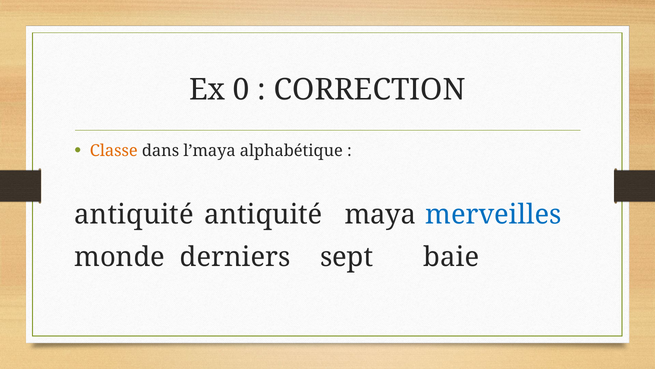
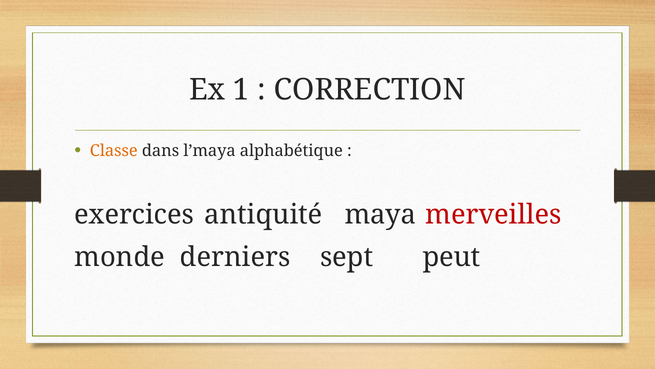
0: 0 -> 1 (241, 90)
antiquité: antiquité -> exercices (134, 214)
merveilles colour: blue -> red (493, 214)
baie: baie -> peut (452, 257)
